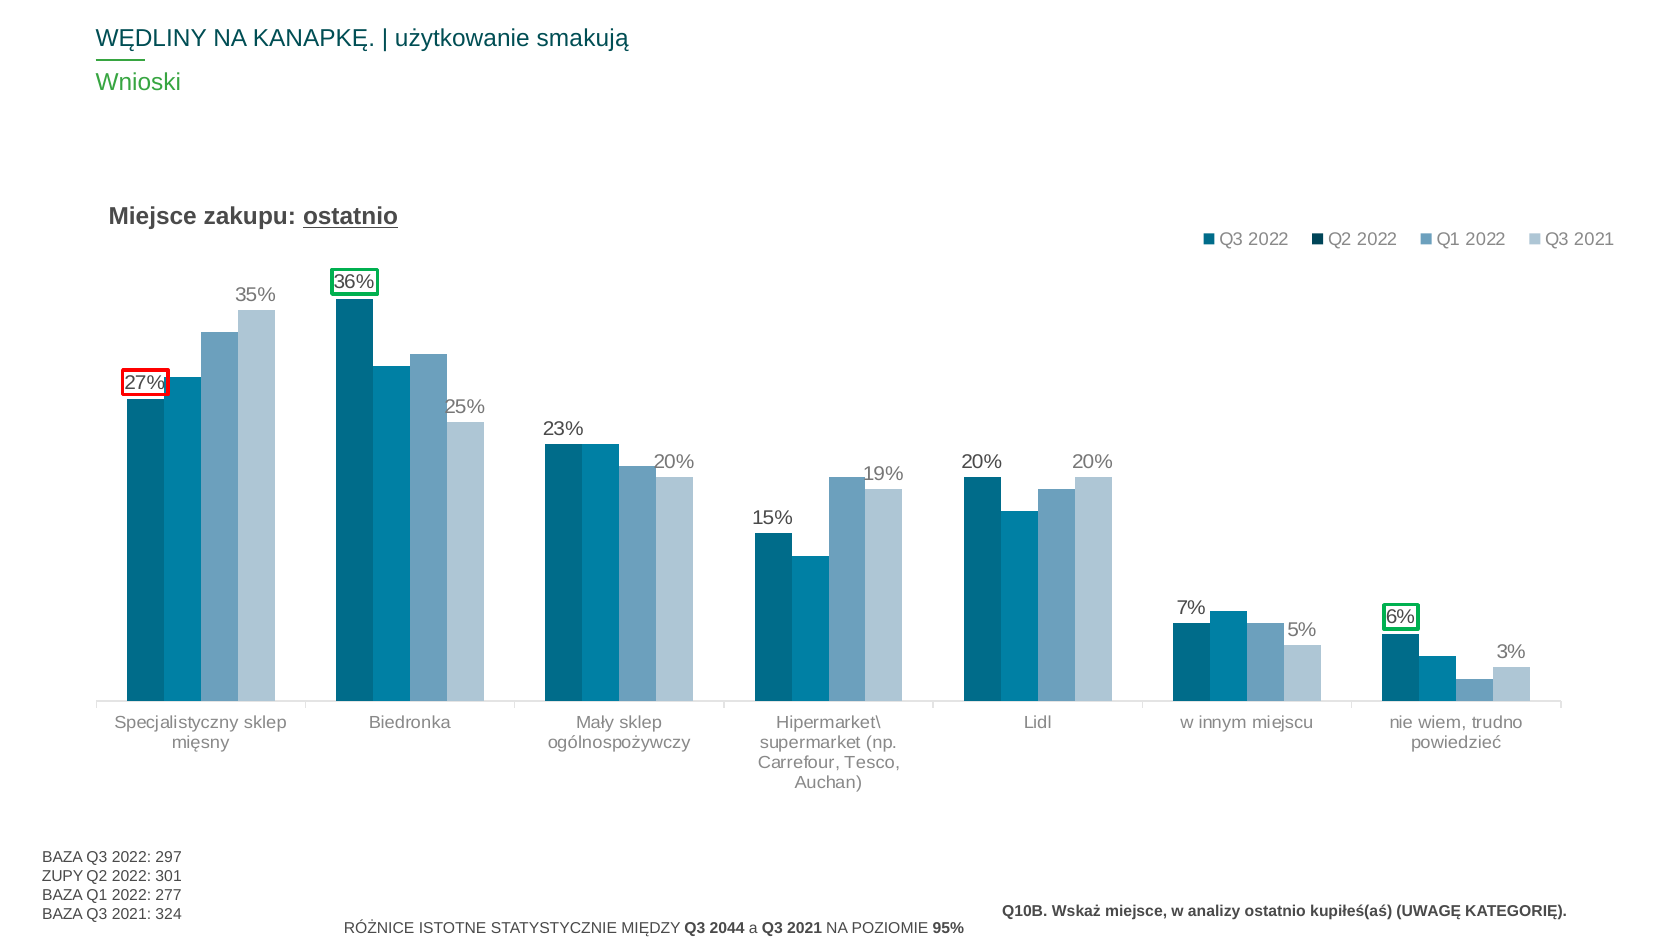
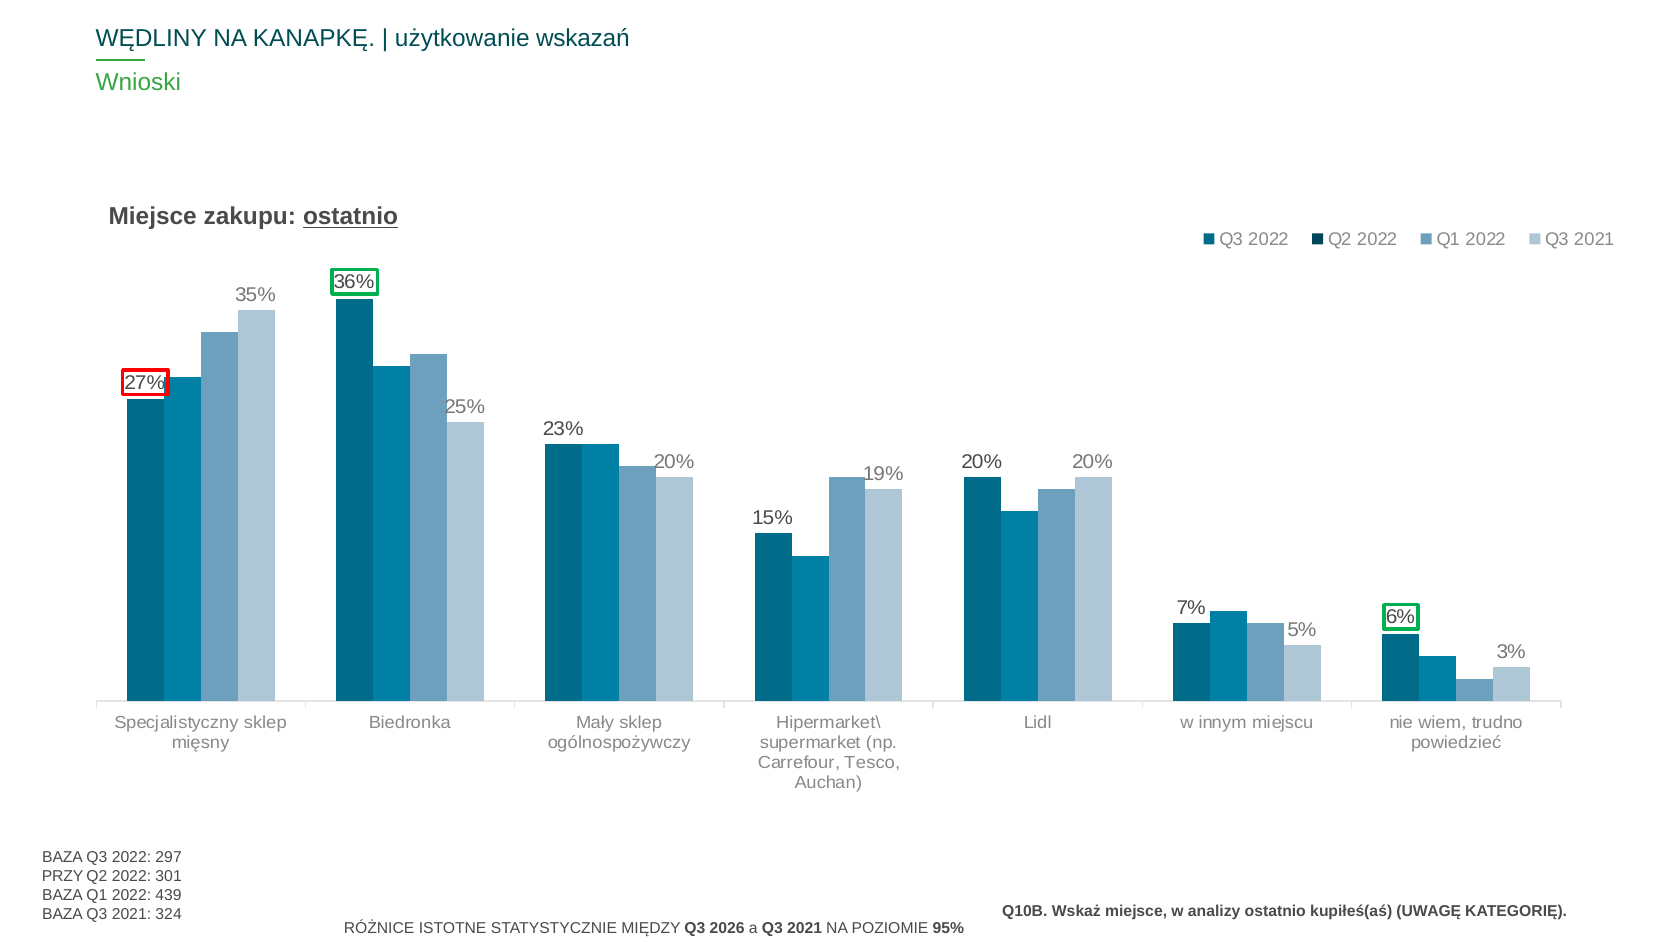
smakują: smakują -> wskazań (583, 39)
ZUPY: ZUPY -> PRZY (63, 876)
277: 277 -> 439 (169, 895)
2044: 2044 -> 2026 (727, 929)
